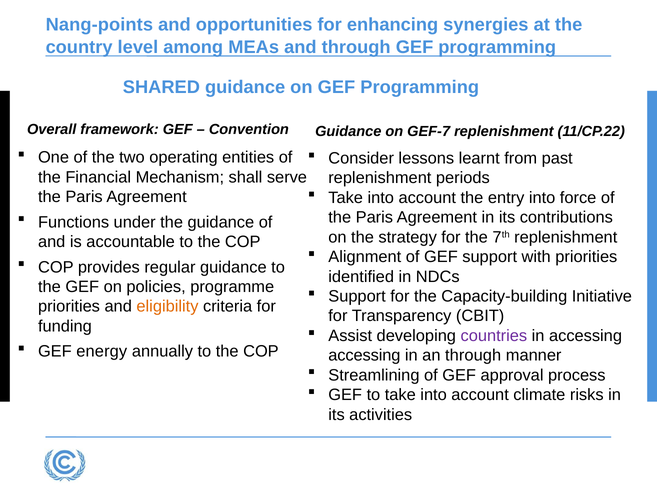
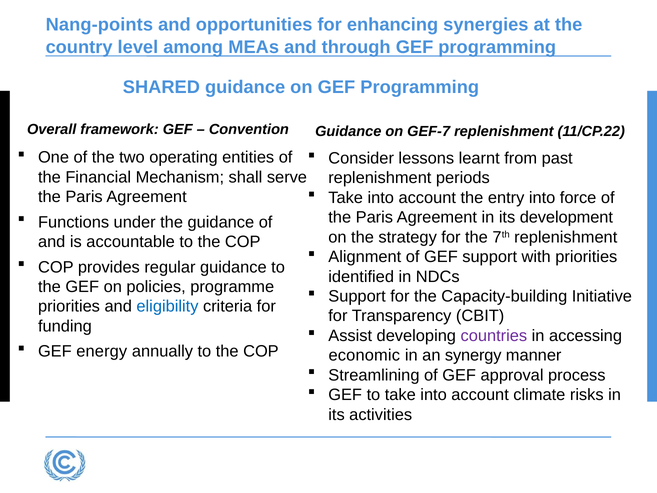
contributions: contributions -> development (566, 217)
eligibility colour: orange -> blue (167, 306)
accessing: accessing -> economic (364, 355)
an through: through -> synergy (473, 355)
